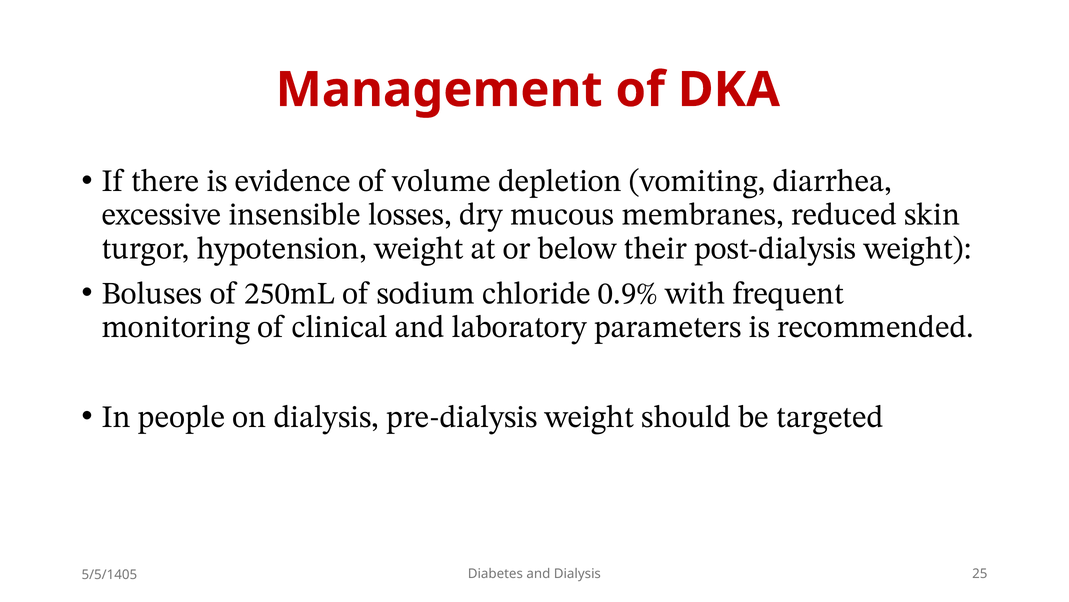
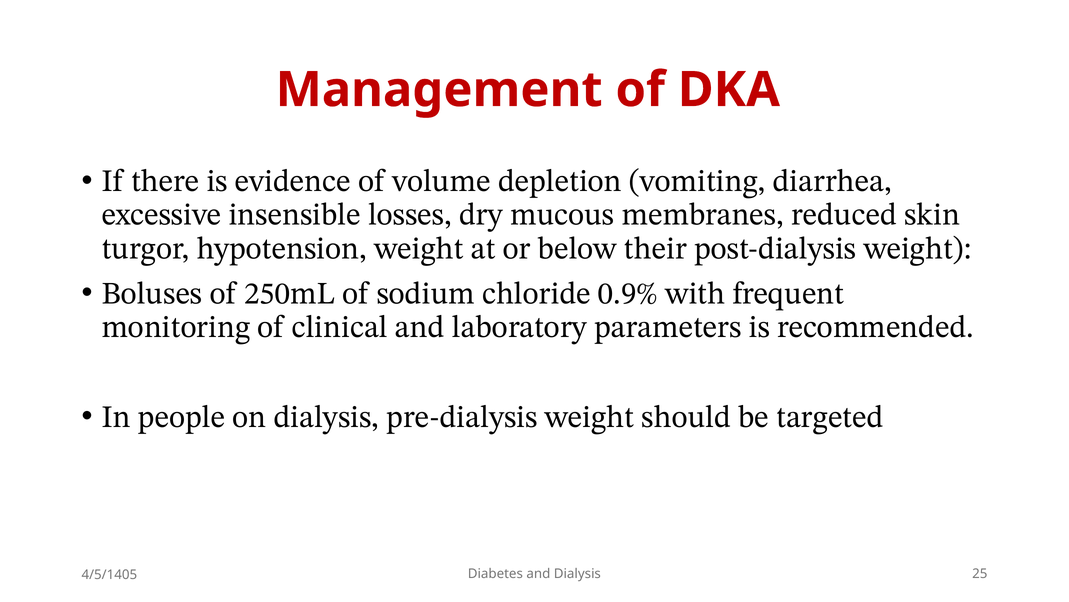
5/5/1405: 5/5/1405 -> 4/5/1405 (109, 574)
